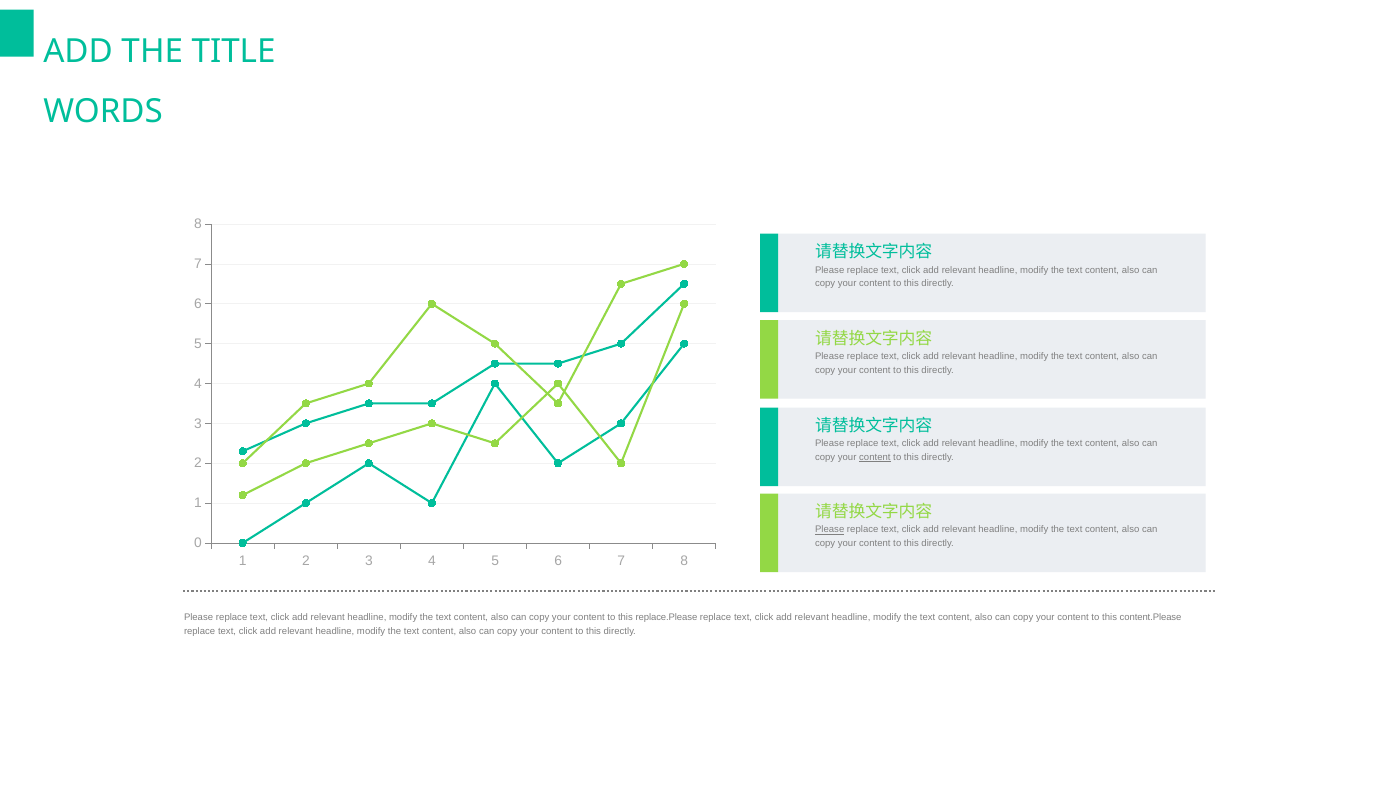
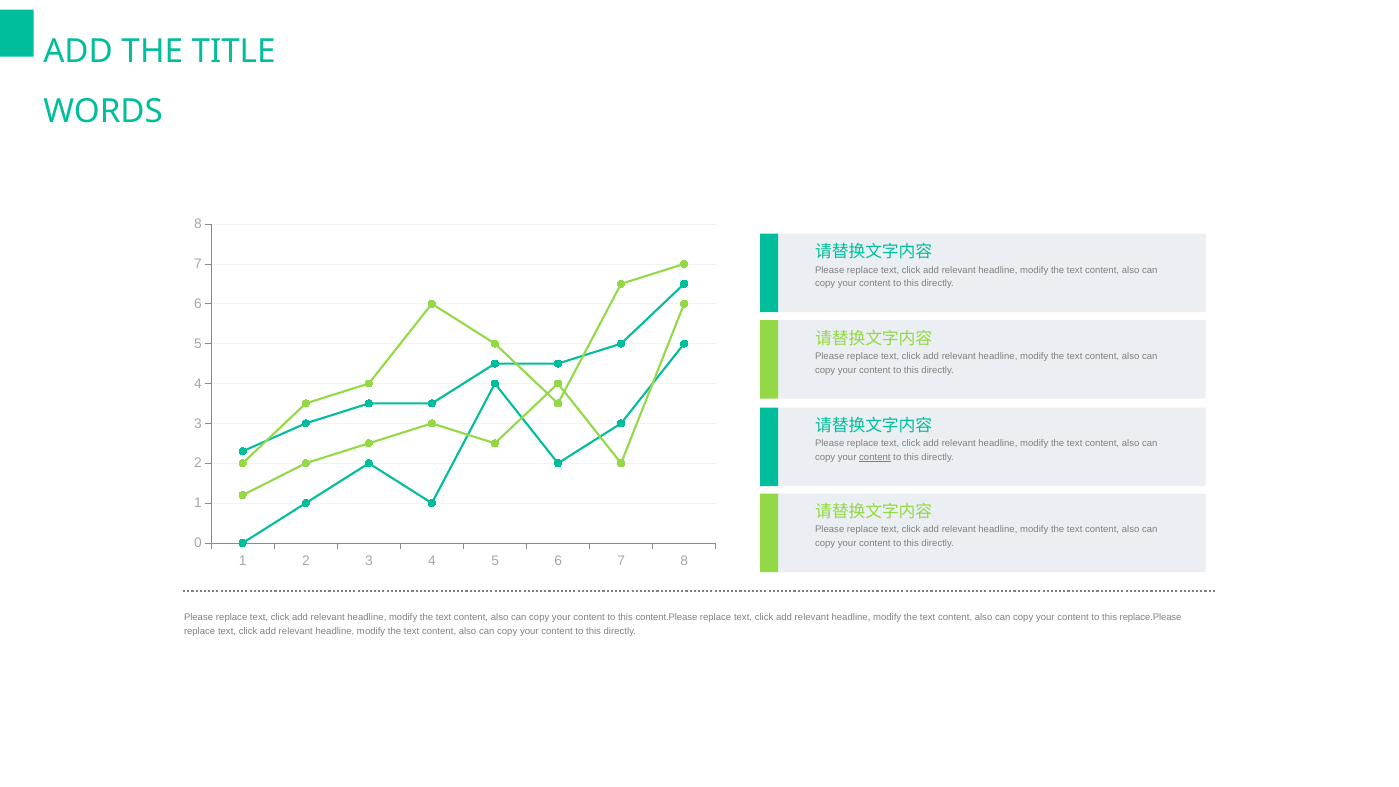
Please underline: present -> none (830, 530)
replace.Please: replace.Please -> content.Please (666, 617)
content.Please: content.Please -> replace.Please (1151, 617)
